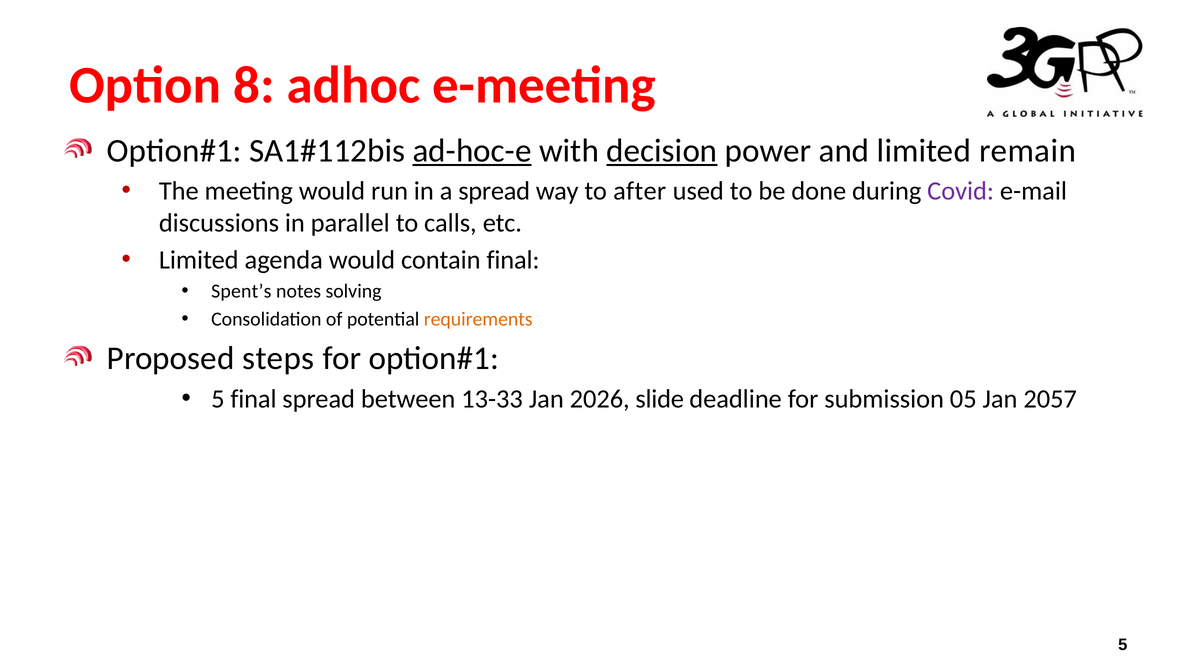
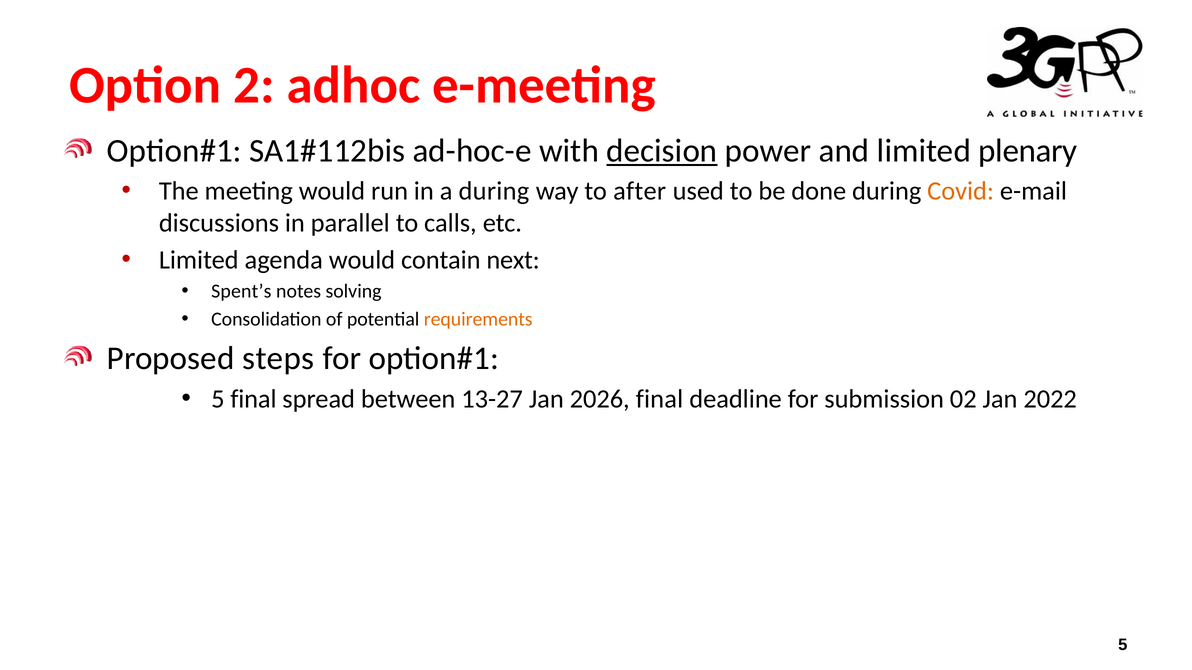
8: 8 -> 2 (254, 85)
ad-hoc-e underline: present -> none (472, 151)
remain: remain -> plenary (1028, 151)
a spread: spread -> during (494, 191)
Covid colour: purple -> orange (961, 191)
contain final: final -> next (513, 260)
13-33: 13-33 -> 13-27 (492, 399)
2026 slide: slide -> final (659, 399)
05: 05 -> 02 (963, 399)
2057: 2057 -> 2022 (1050, 399)
